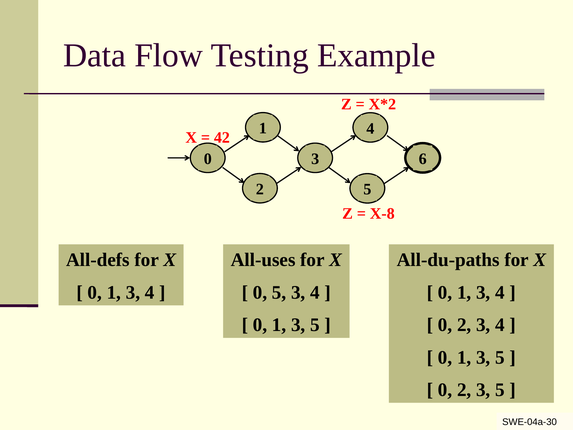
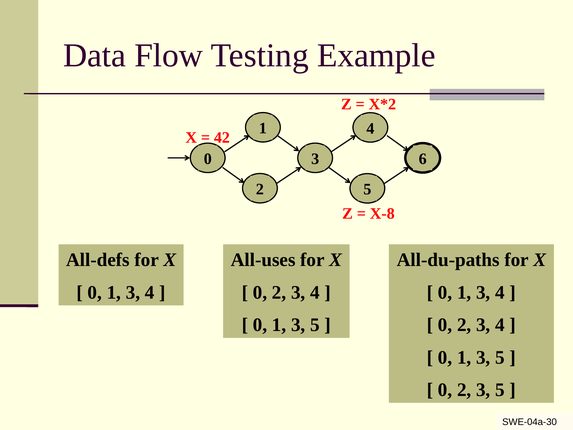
5: 5 -> 2 (279, 292)
